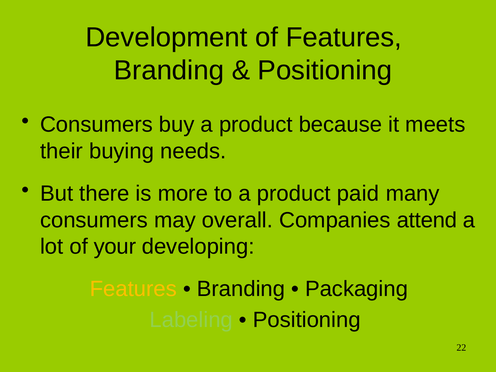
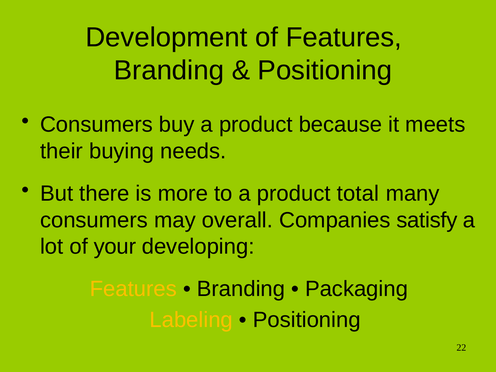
paid: paid -> total (358, 194)
attend: attend -> satisfy (427, 220)
Labeling colour: light green -> yellow (191, 320)
